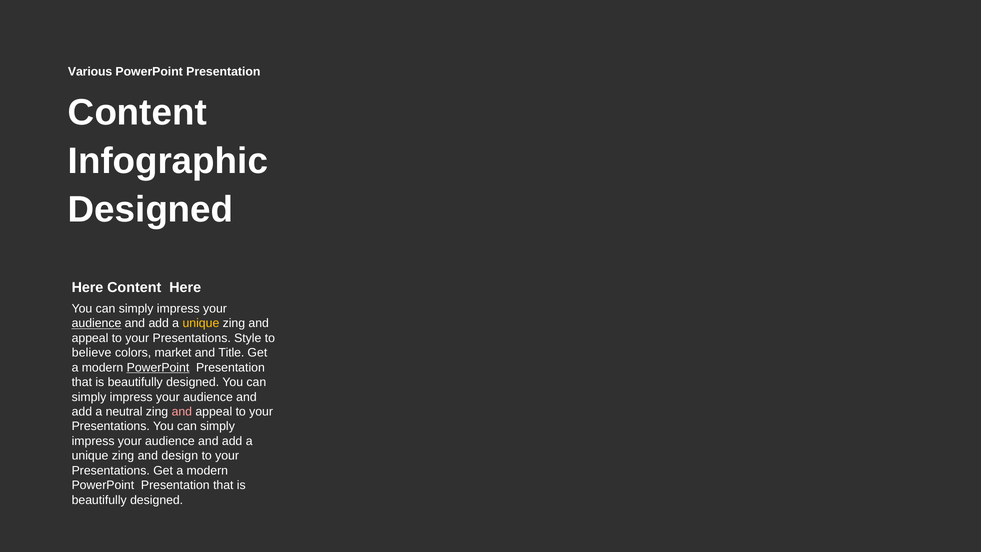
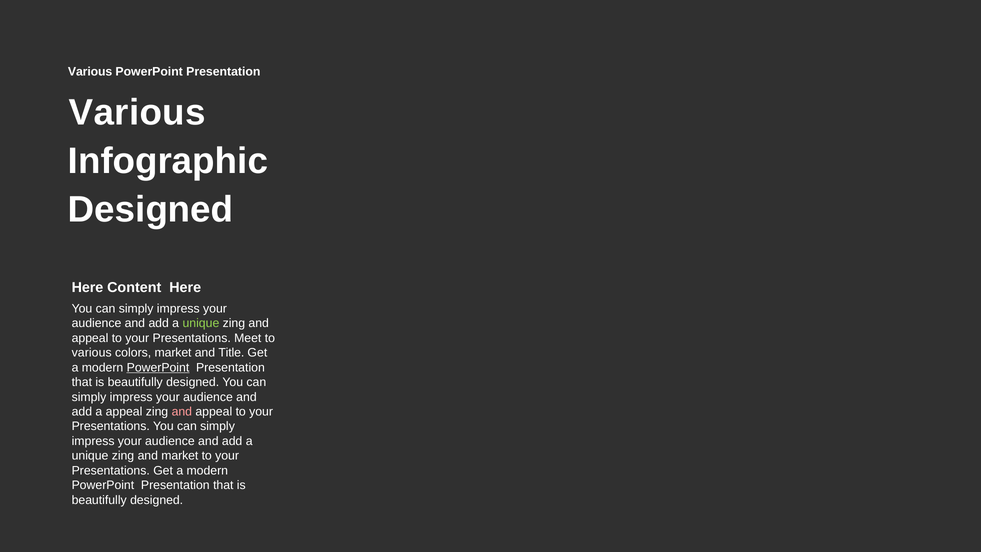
Content: Content -> Various (137, 113)
audience underline: present -> none (96, 323)
unique colour: yellow -> light green (201, 323)
Style: Style -> Meet (248, 338)
believe: believe -> various (92, 353)
a neutral: neutral -> appeal (124, 412)
and design: design -> market (180, 456)
